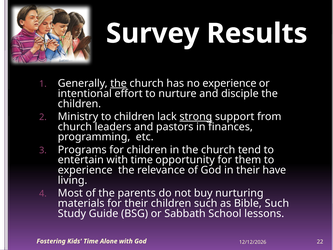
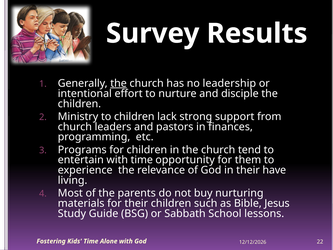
no experience: experience -> leadership (229, 83)
strong underline: present -> none (196, 116)
Bible Such: Such -> Jesus (277, 203)
